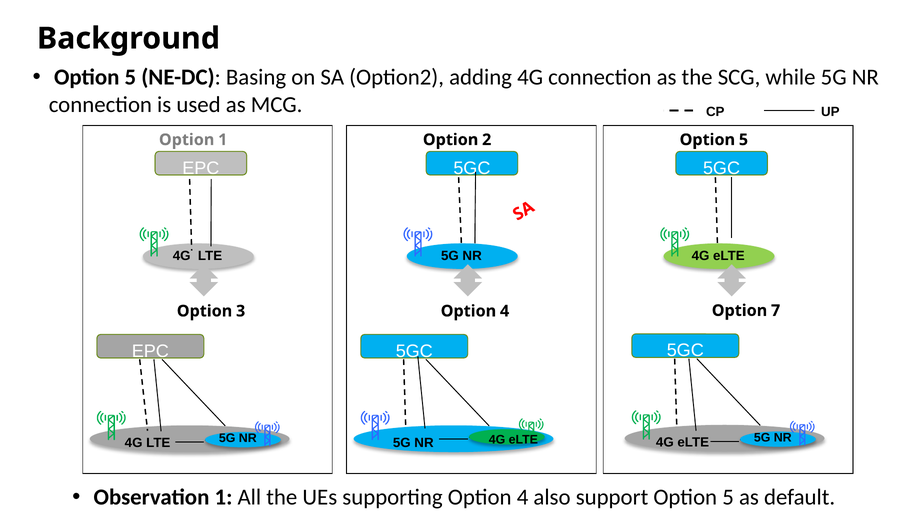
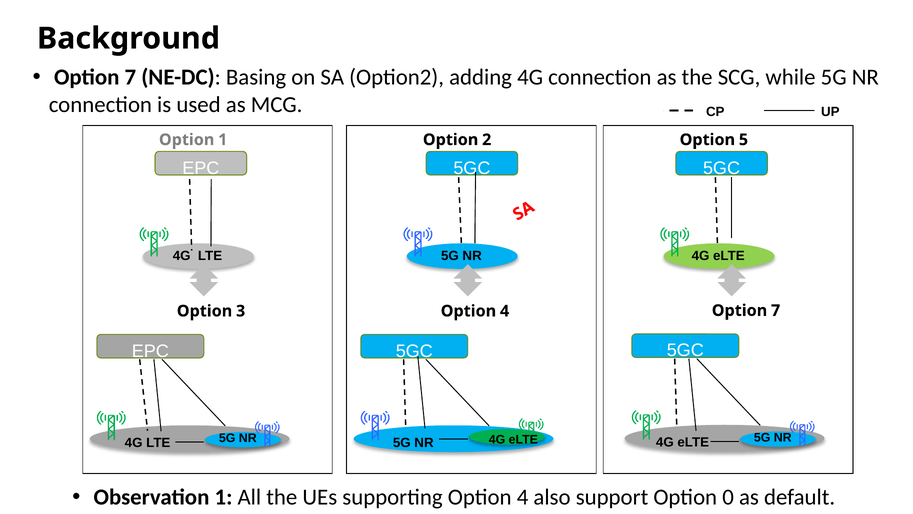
5: 5 -> 7 (130, 77)
support Option 5: 5 -> 0 (728, 497)
